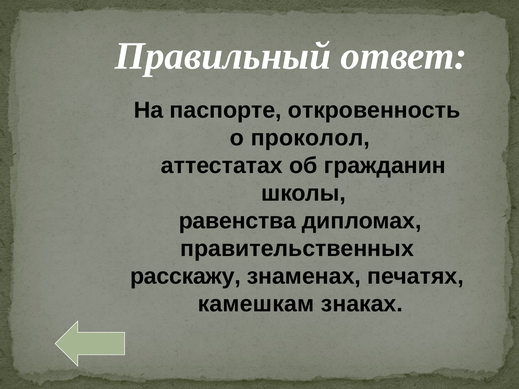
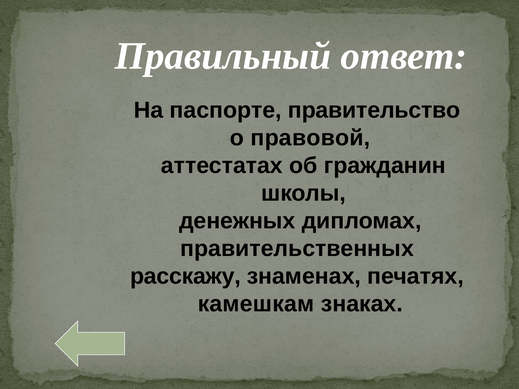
откровенность: откровенность -> правительство (374, 110)
проколол: проколол -> правовой (310, 138)
равенства: равенства -> денежных (237, 221)
